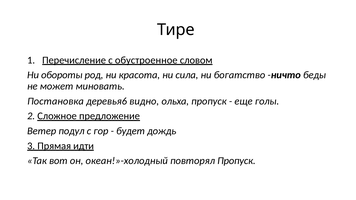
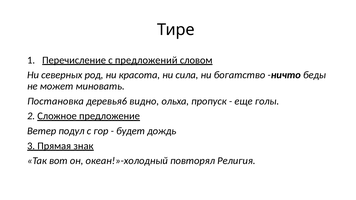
обустроенное: обустроенное -> предложений (146, 60)
обороты: обороты -> северных (62, 75)
идти: идти -> знак (83, 146)
повторял Пропуск: Пропуск -> Религия (236, 161)
